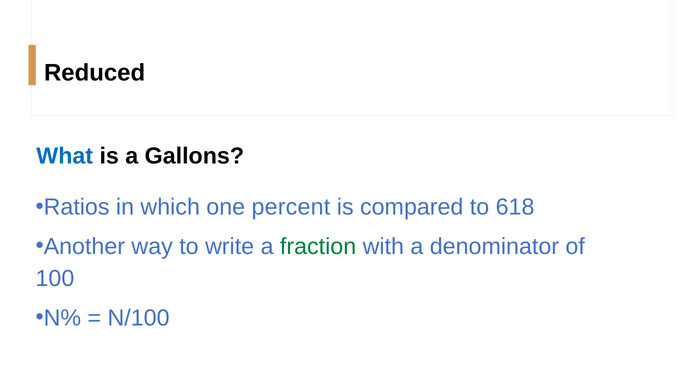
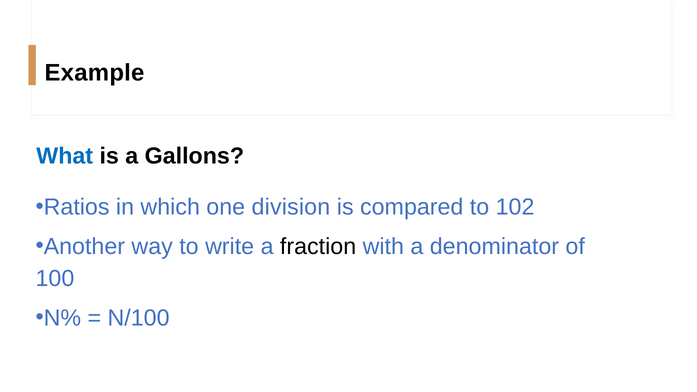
Reduced: Reduced -> Example (94, 73)
percent: percent -> division (291, 207)
618: 618 -> 102 (515, 207)
fraction colour: green -> black (318, 246)
